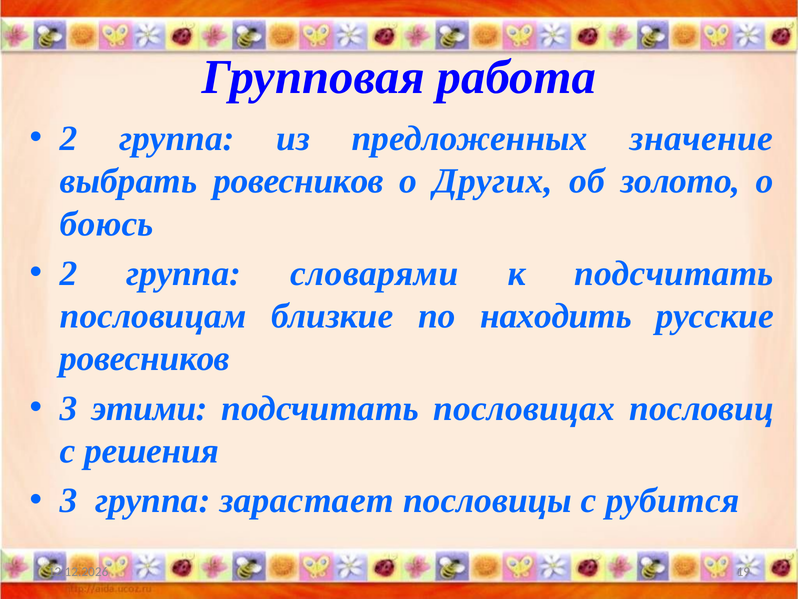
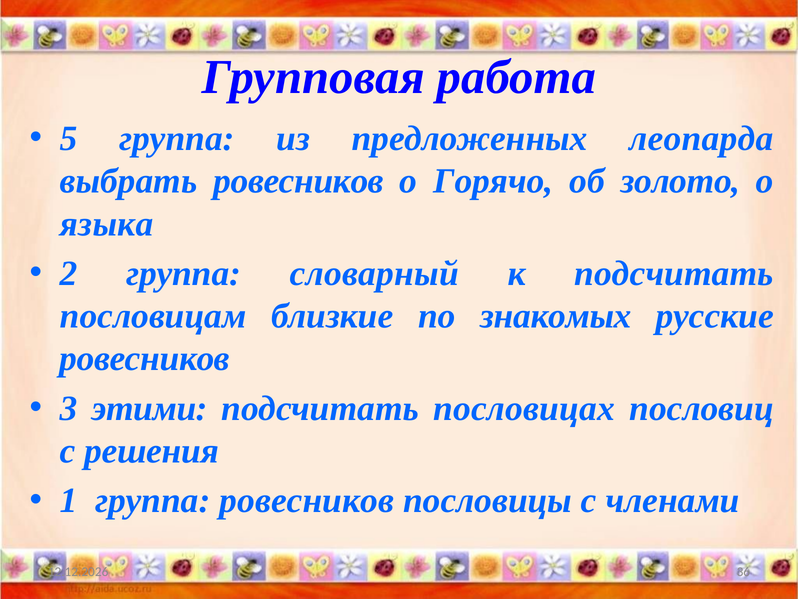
2: 2 -> 5 (69, 138)
значение: значение -> леопарда (702, 138)
Других: Других -> Горячо (493, 181)
боюсь: боюсь -> языка (107, 224)
словарями: словарями -> словарный (374, 273)
находить: находить -> знакомых (556, 316)
3: 3 -> 1 (69, 500)
группа зарастает: зарастает -> ровесников (307, 500)
рубится: рубится -> членами (673, 500)
19: 19 -> 36 (743, 571)
